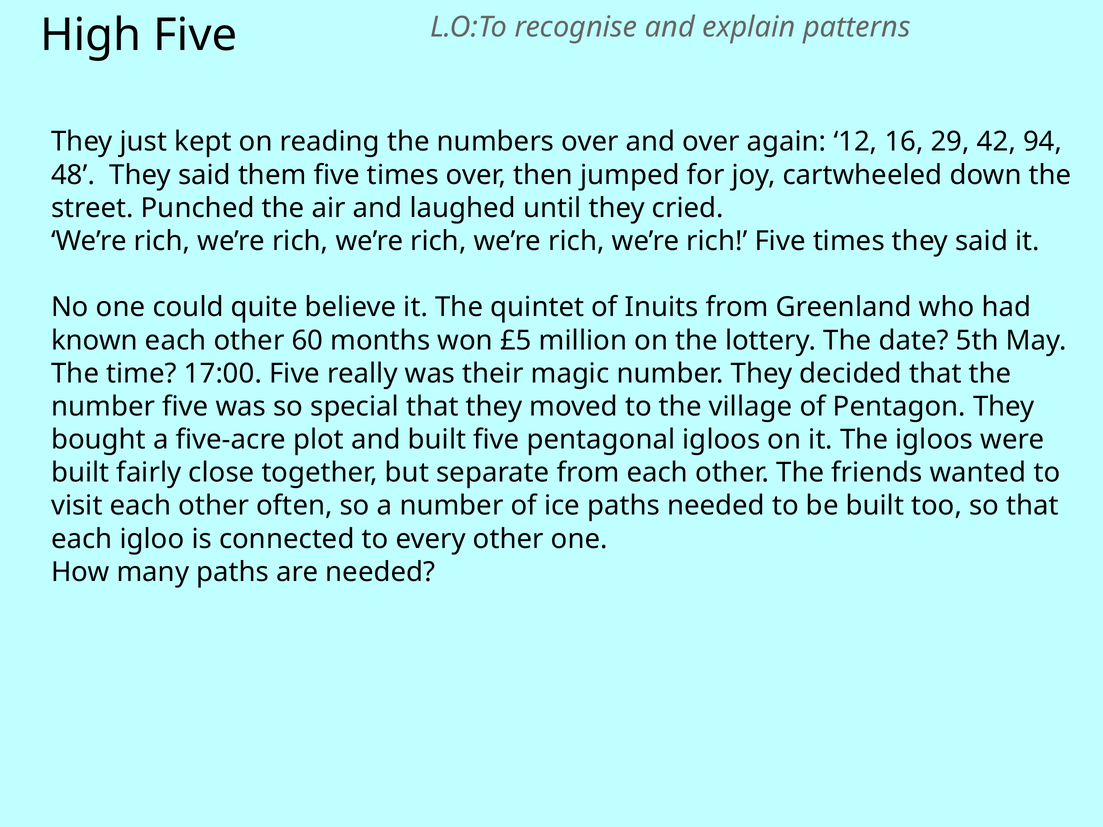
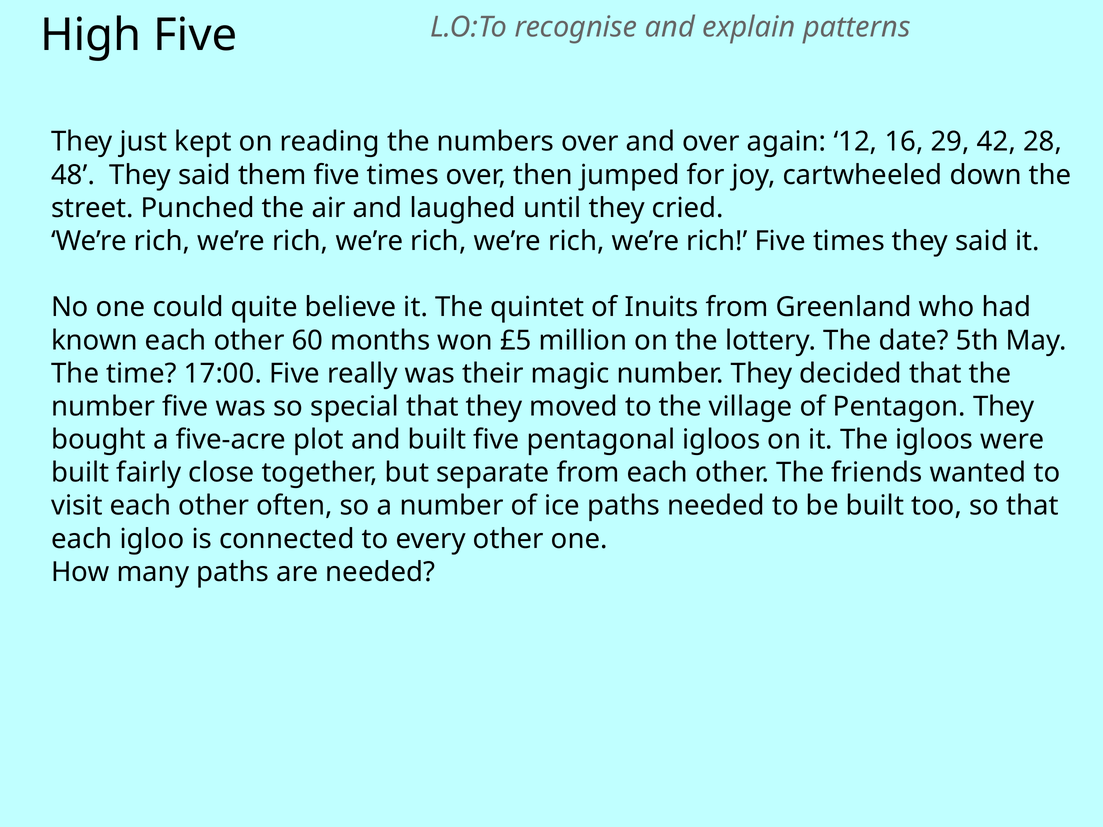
94: 94 -> 28 (1043, 142)
